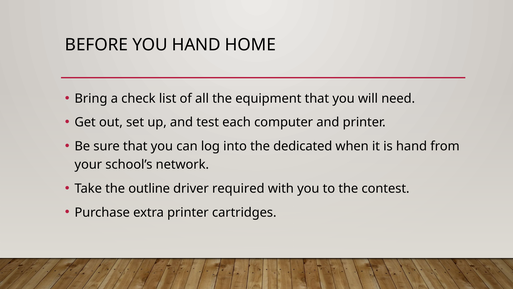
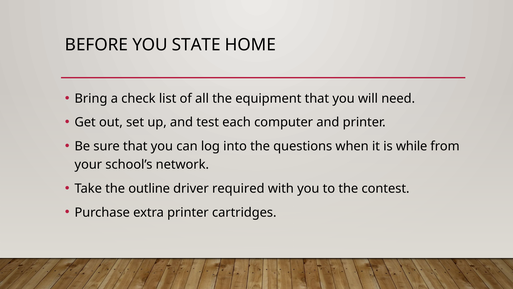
YOU HAND: HAND -> STATE (196, 45)
dedicated: dedicated -> questions (303, 146)
is hand: hand -> while (412, 146)
